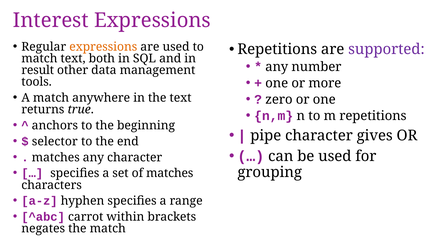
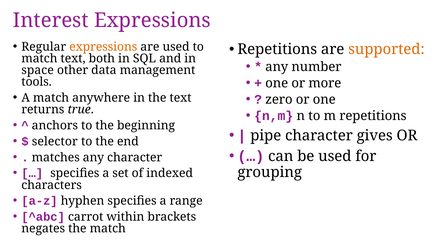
supported colour: purple -> orange (386, 49)
result: result -> space (38, 70)
of matches: matches -> indexed (170, 173)
